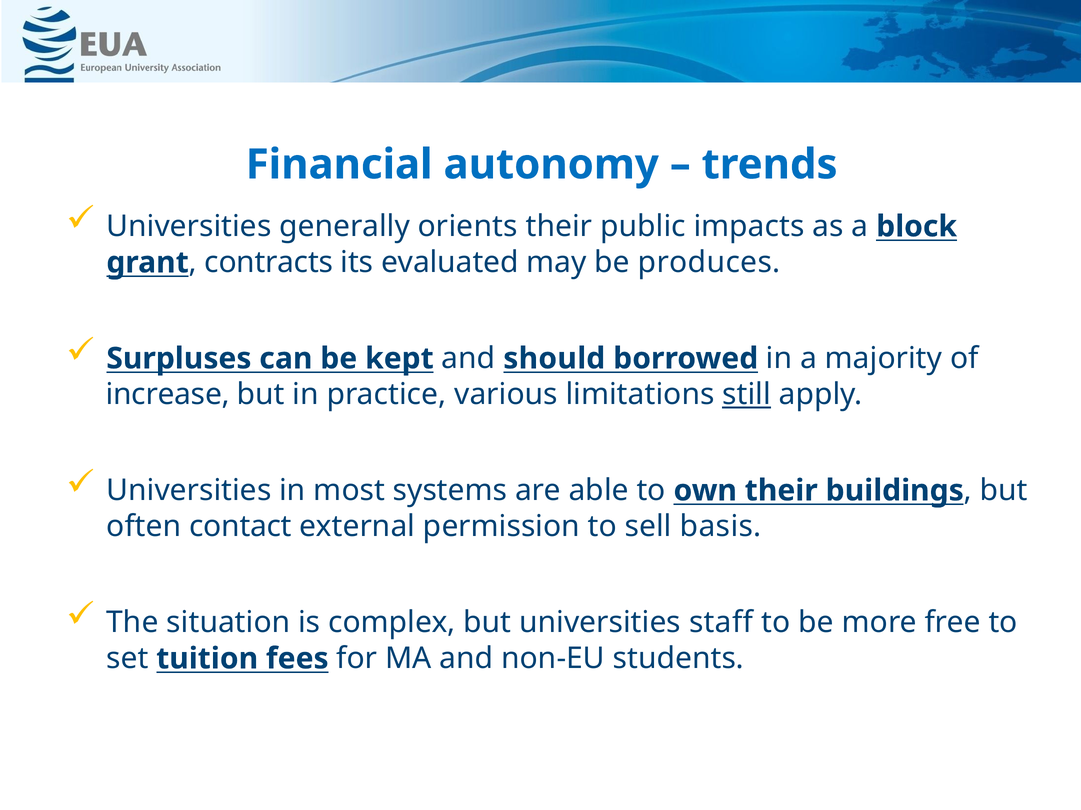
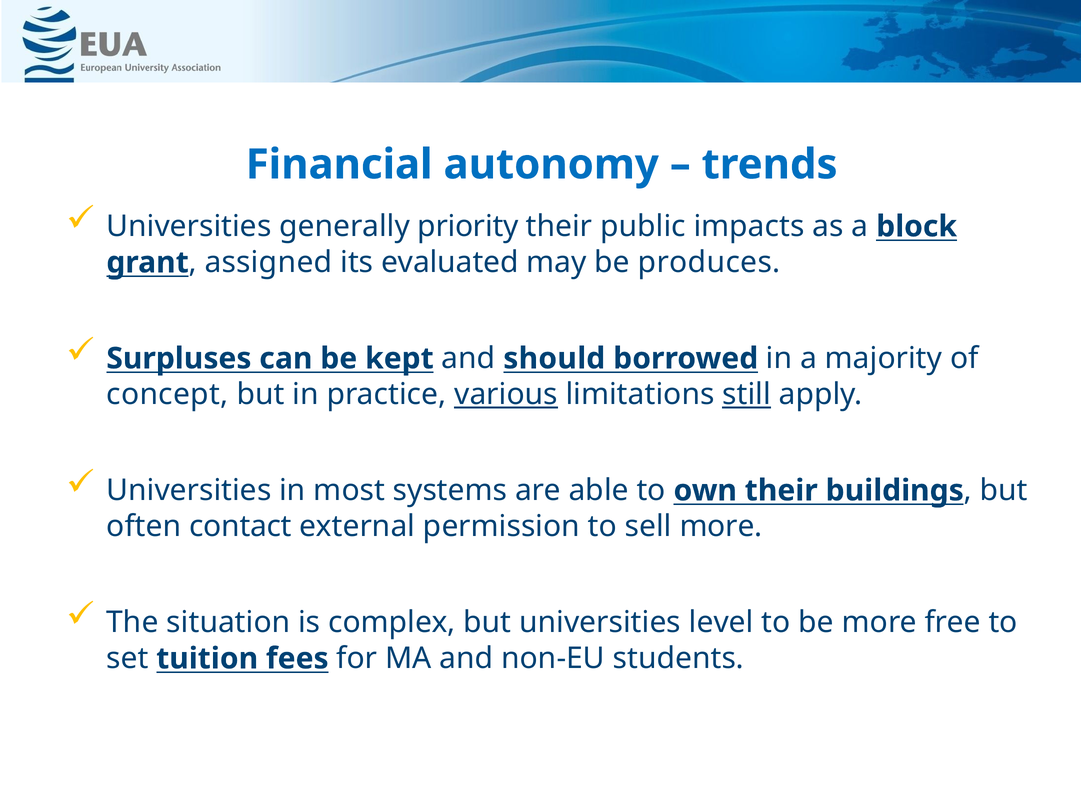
orients: orients -> priority (468, 227)
contracts: contracts -> assigned (268, 263)
increase: increase -> concept (167, 395)
various underline: none -> present (506, 395)
sell basis: basis -> more (721, 527)
staff: staff -> level (721, 623)
